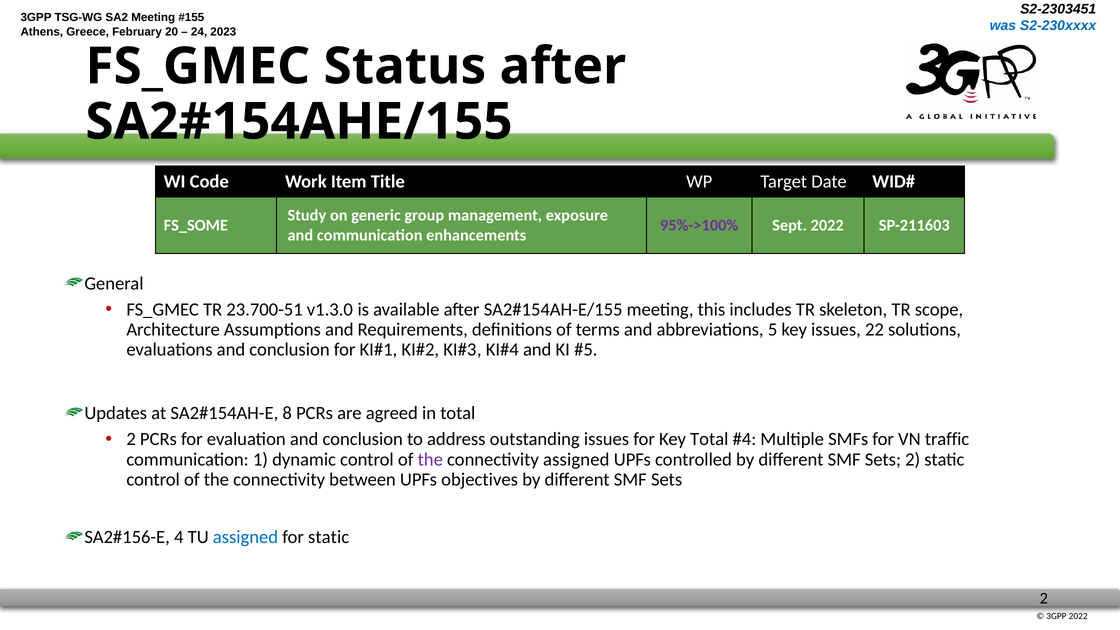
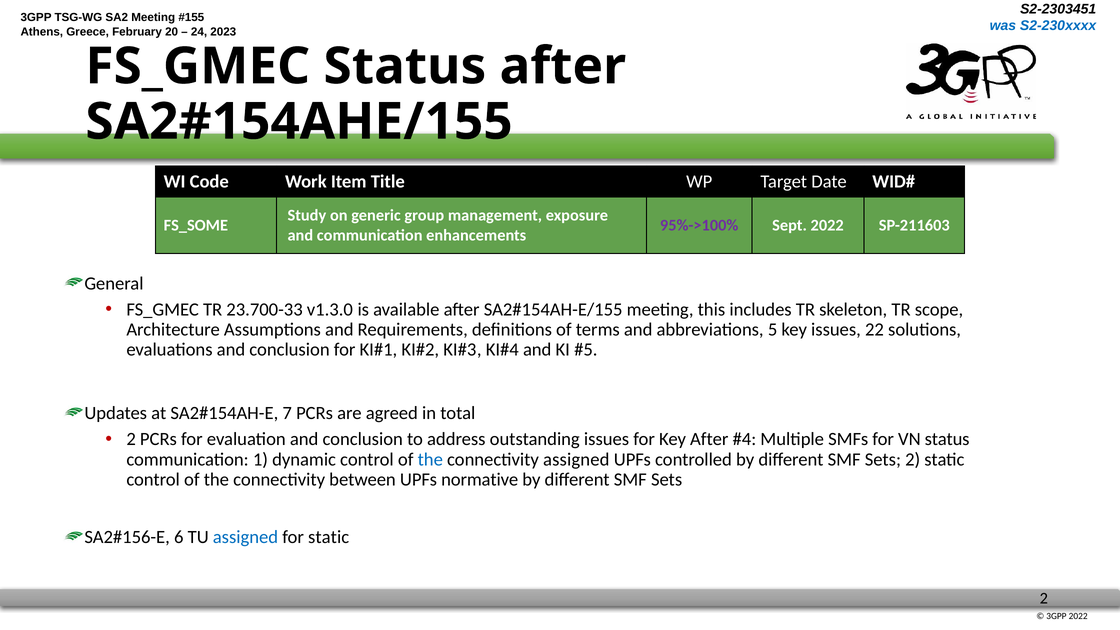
23.700-51: 23.700-51 -> 23.700-33 (265, 309)
8: 8 -> 7 (287, 413)
Key Total: Total -> After (709, 439)
VN traffic: traffic -> status (947, 439)
the colour: purple -> blue (430, 459)
objectives: objectives -> normative (480, 480)
4: 4 -> 6 (179, 537)
